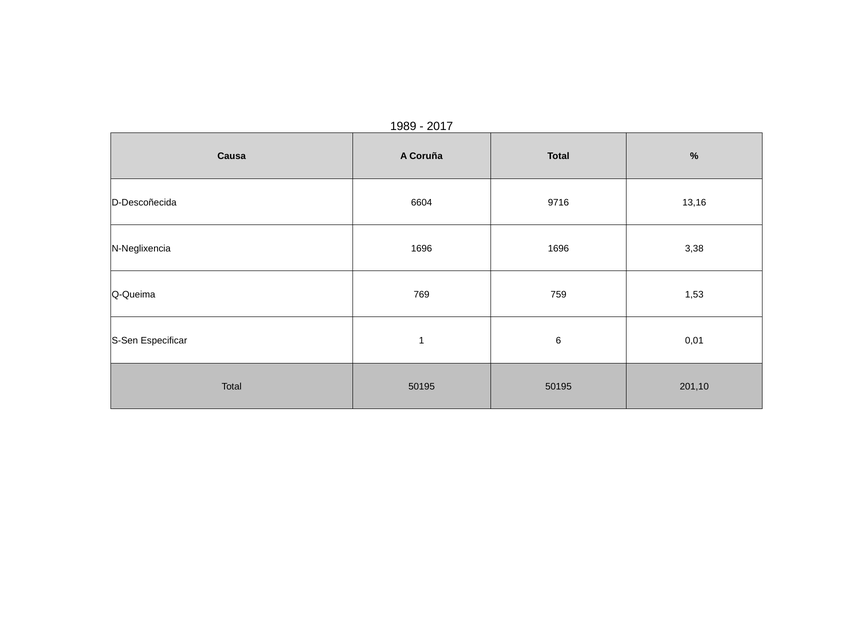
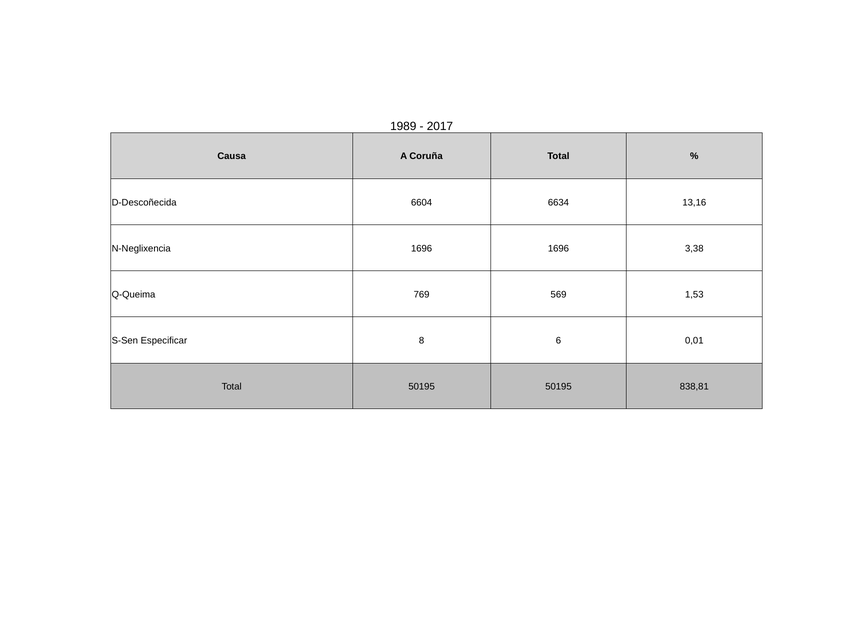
9716: 9716 -> 6634 (558, 202)
759: 759 -> 569 (559, 294)
1: 1 -> 8 (422, 341)
201,10: 201,10 -> 838,81 (694, 386)
